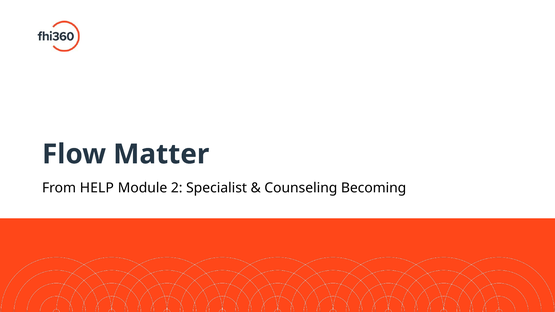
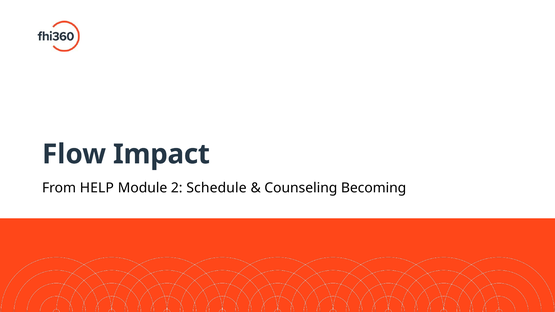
Matter: Matter -> Impact (161, 154)
Specialist: Specialist -> Schedule (216, 188)
